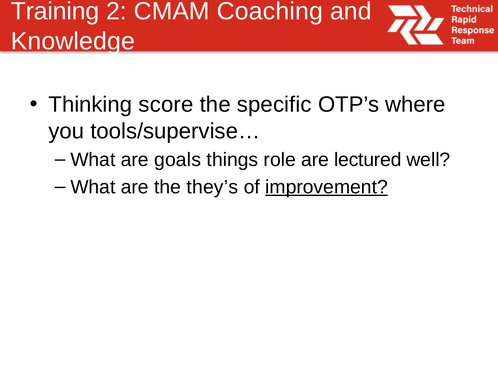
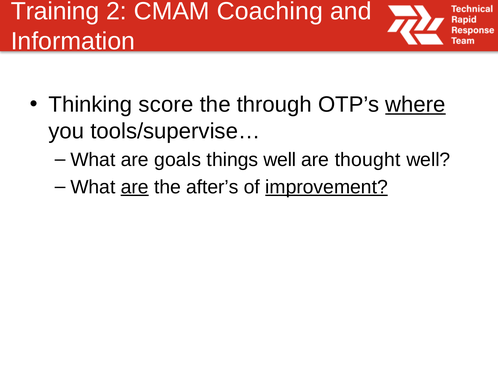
Knowledge: Knowledge -> Information (73, 41)
specific: specific -> through (274, 104)
where underline: none -> present (415, 104)
things role: role -> well (280, 160)
lectured: lectured -> thought (368, 160)
are underline: none -> present (135, 187)
they’s: they’s -> after’s (212, 187)
